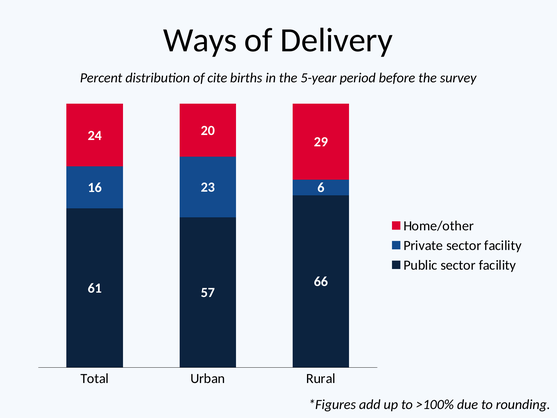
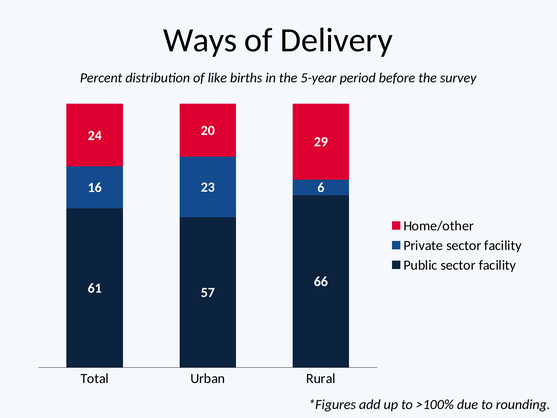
cite: cite -> like (217, 78)
